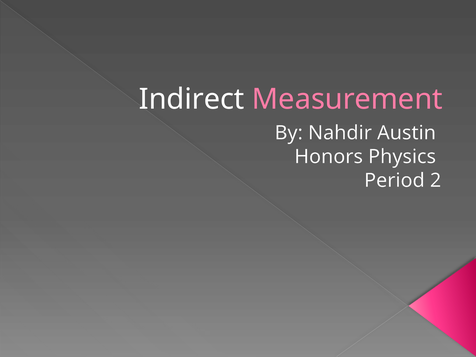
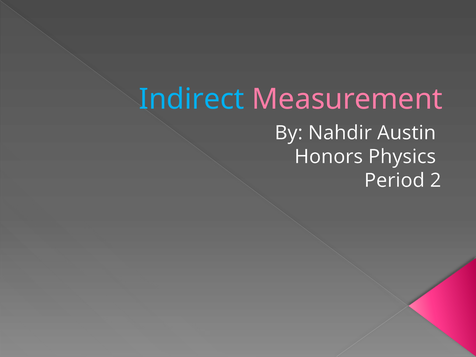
Indirect colour: white -> light blue (192, 99)
